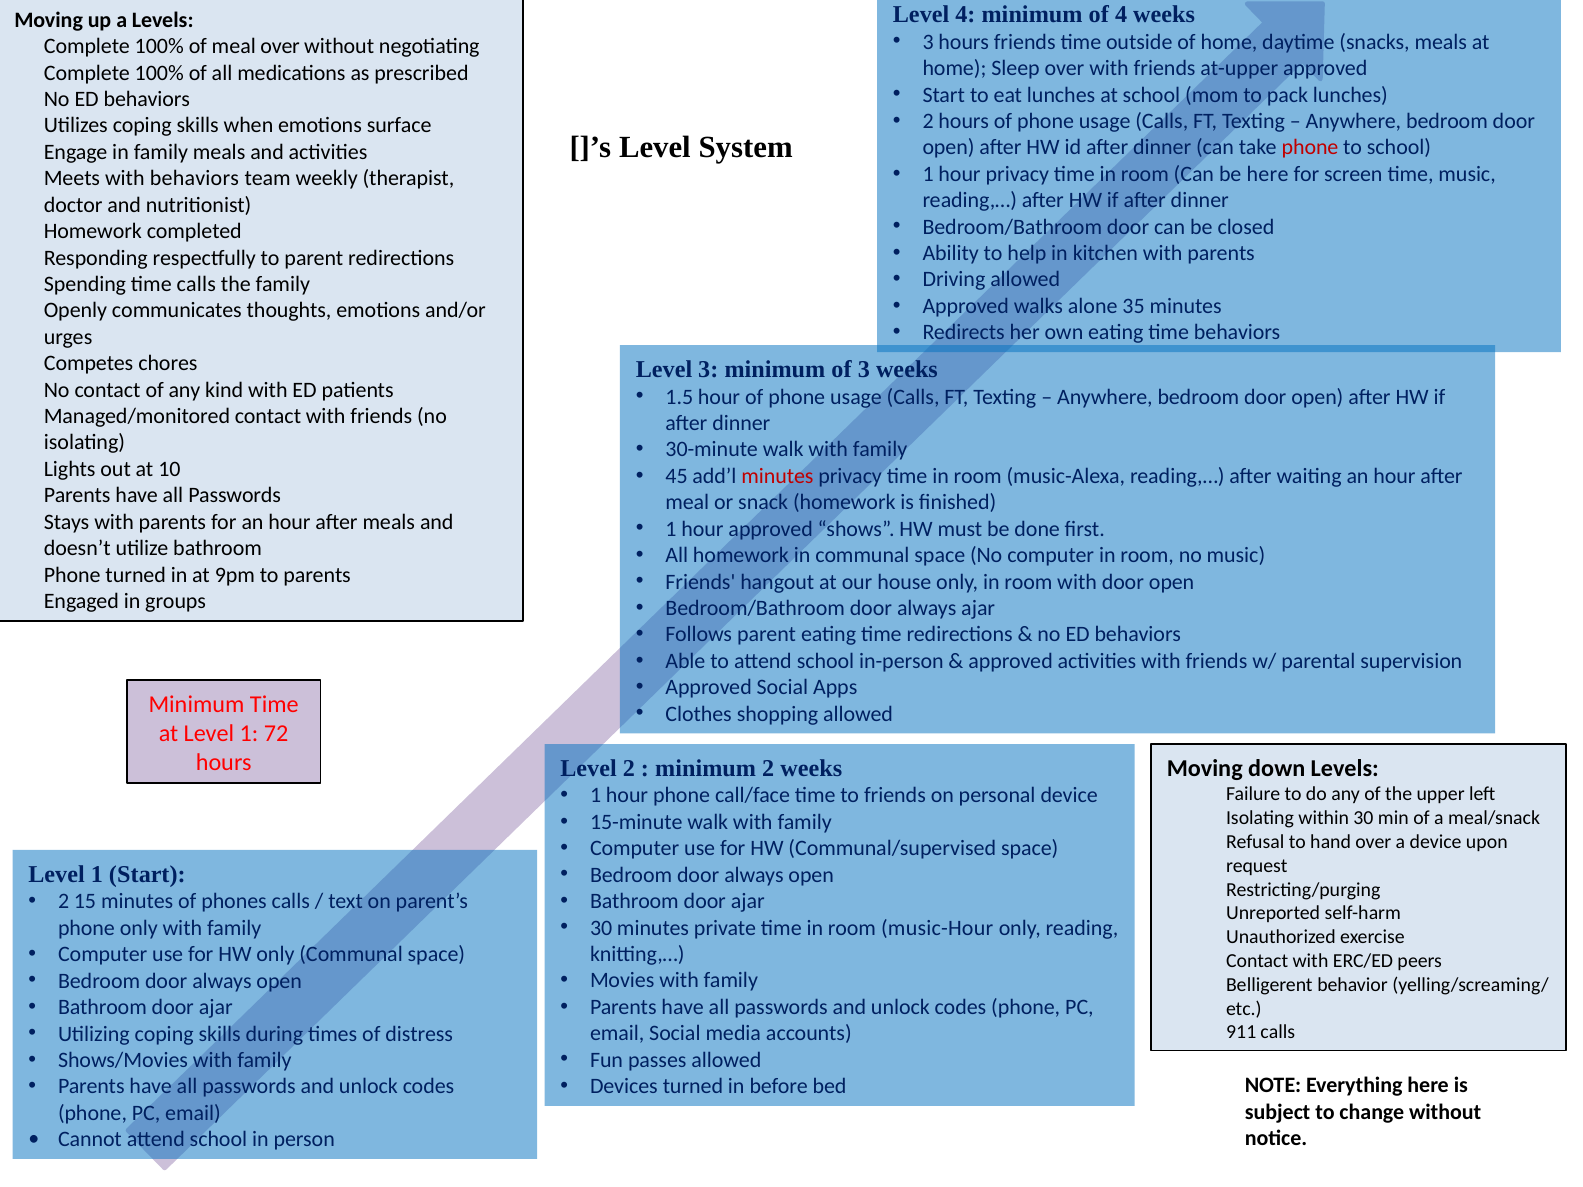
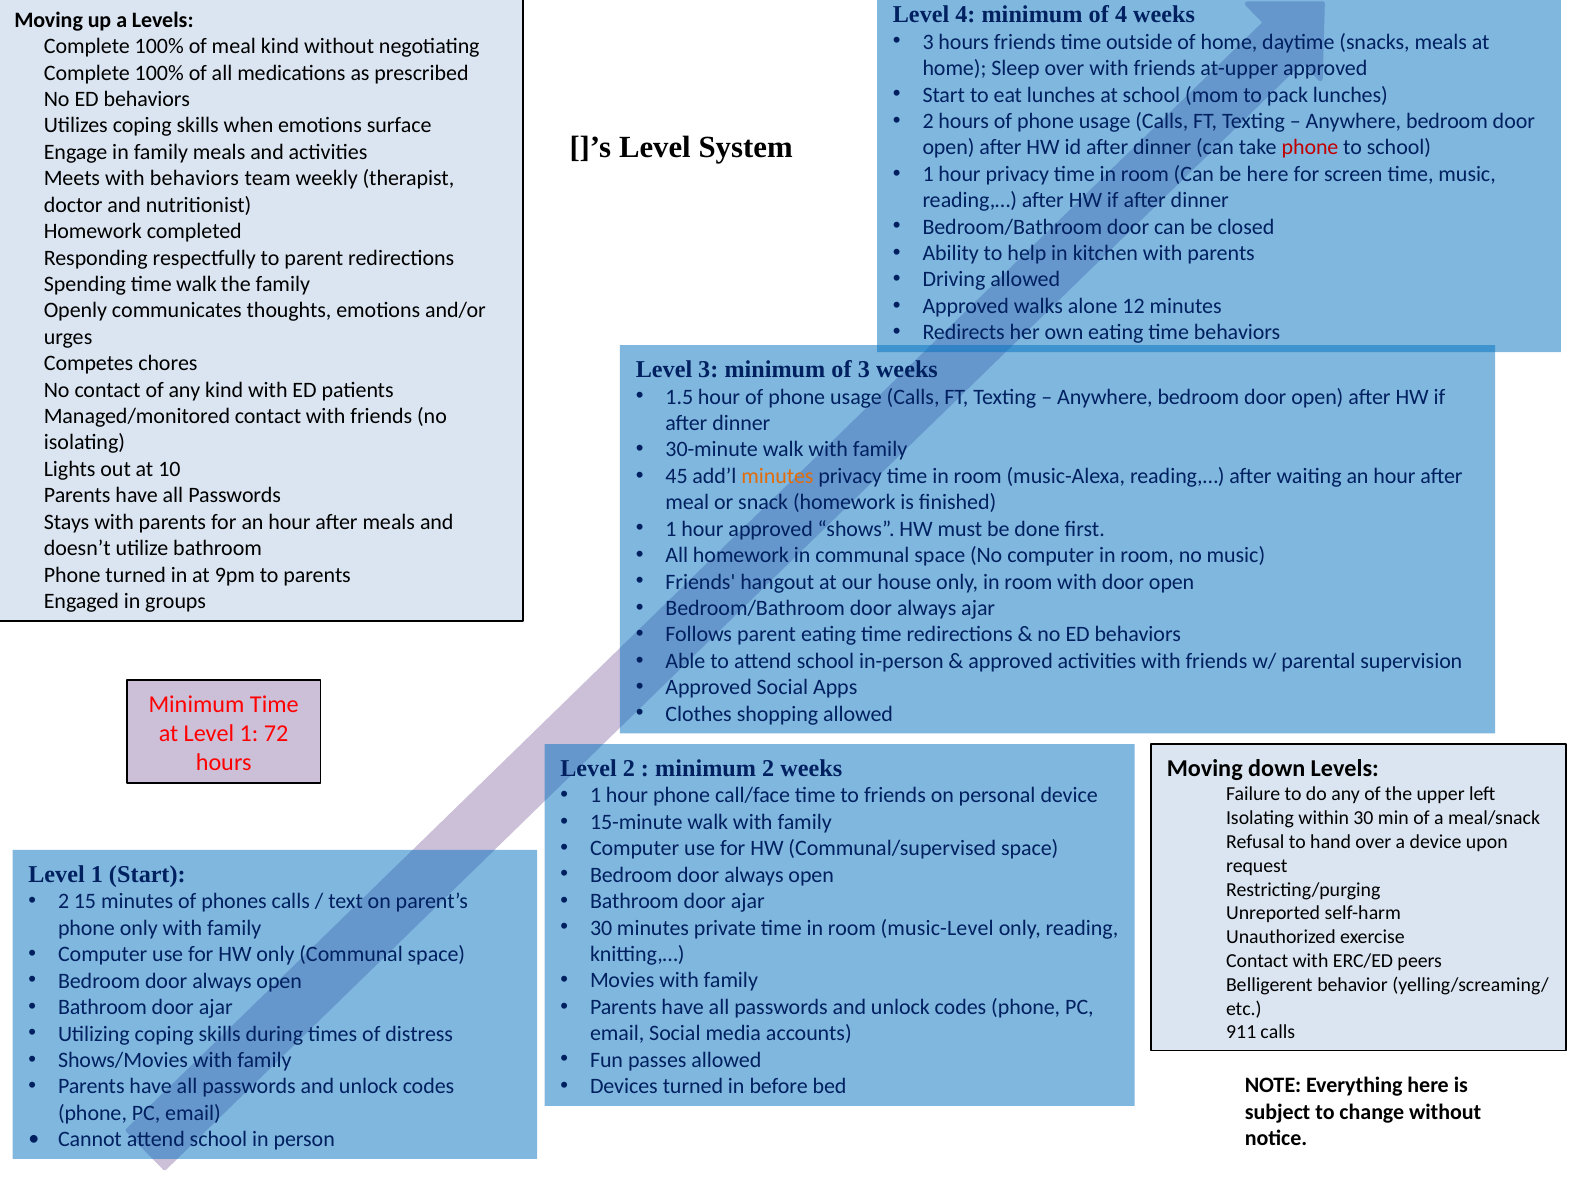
meal over: over -> kind (280, 46)
time calls: calls -> walk (196, 284)
35: 35 -> 12 (1134, 306)
minutes colour: red -> orange (777, 476)
music-Hour: music-Hour -> music-Level (937, 928)
